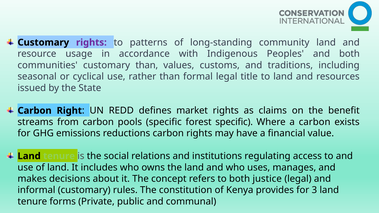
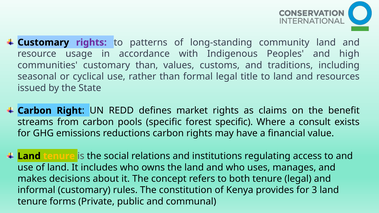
and both: both -> high (349, 54)
a carbon: carbon -> consult (315, 122)
tenure colour: light green -> yellow (59, 156)
both justice: justice -> tenure (267, 179)
